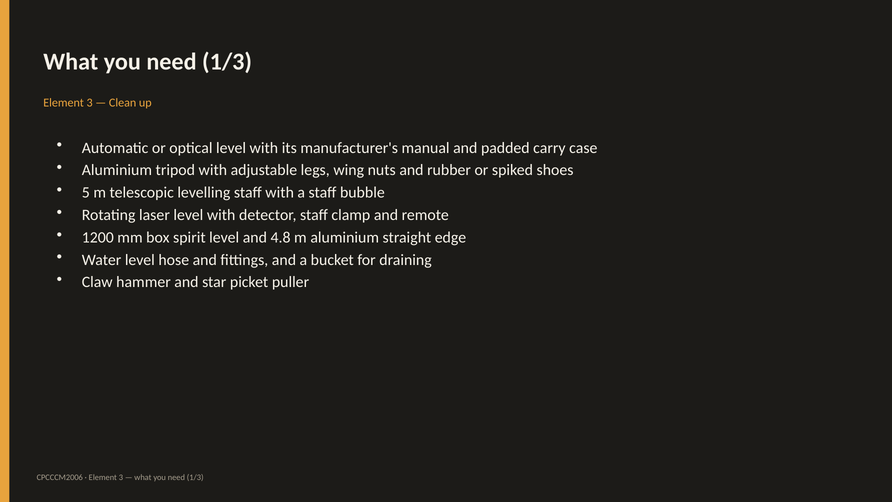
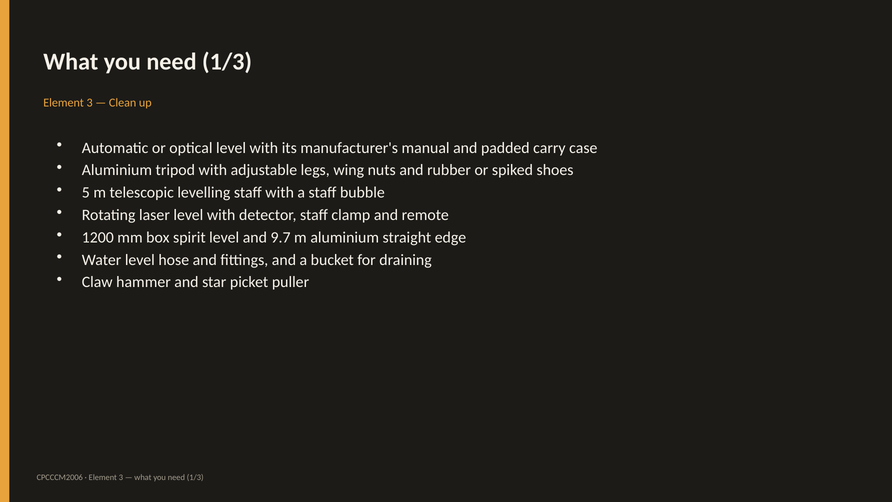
4.8: 4.8 -> 9.7 (281, 237)
